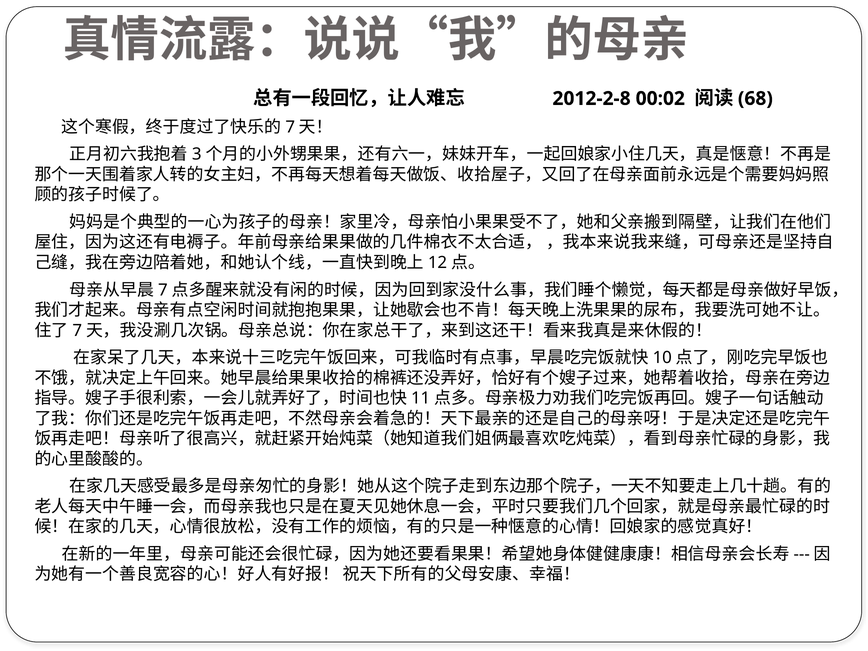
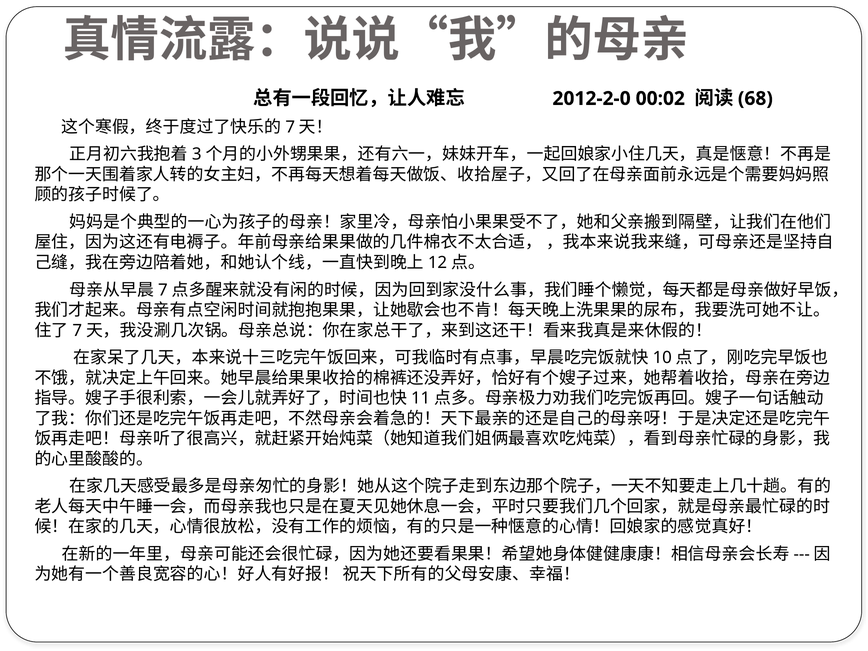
2012-2-8: 2012-2-8 -> 2012-2-0 (592, 99)
